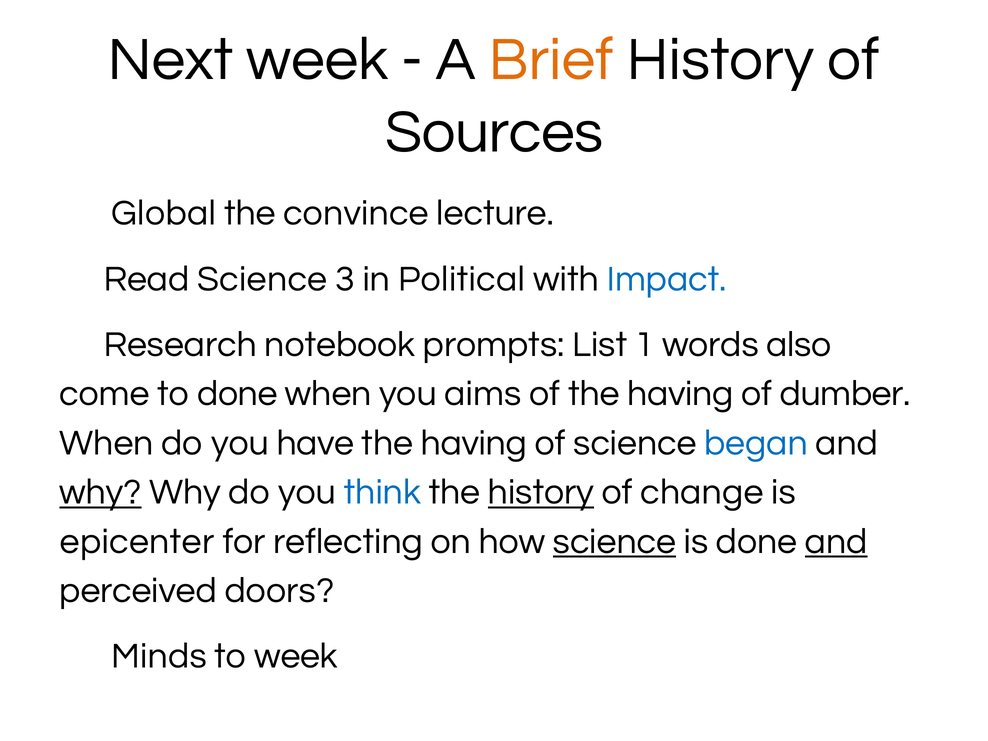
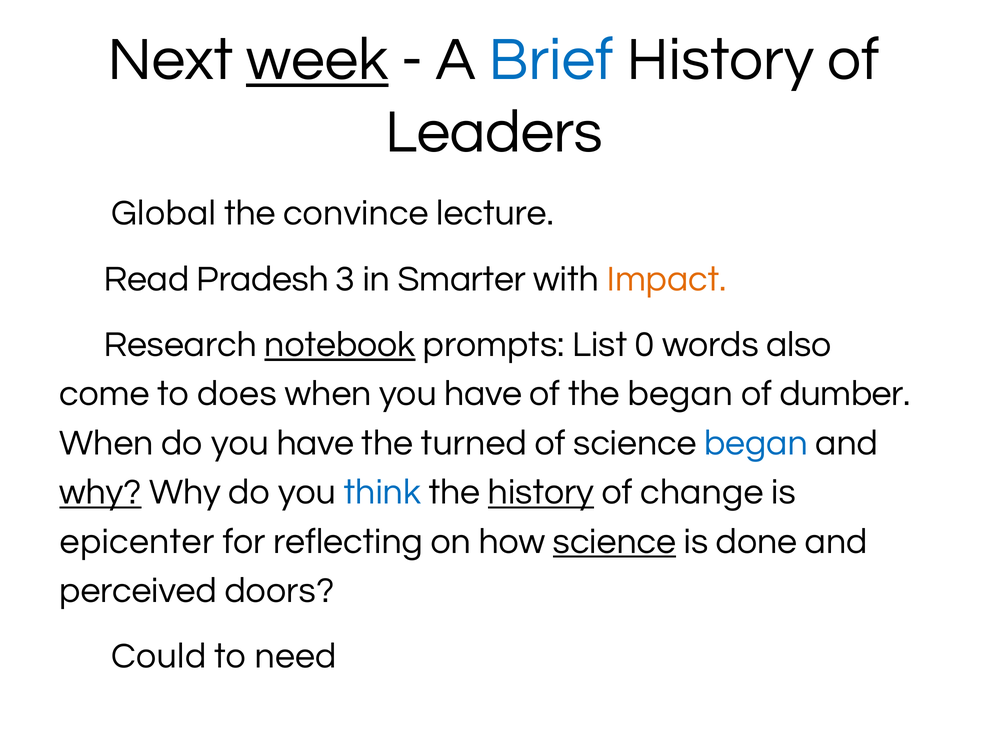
week underline: none -> present (317, 59)
Brief colour: orange -> blue (551, 59)
Sources: Sources -> Leaders (494, 132)
Science: Science -> Pradesh (263, 279)
Political: Political -> Smarter (462, 279)
Impact colour: blue -> orange (667, 279)
notebook underline: none -> present (340, 344)
1: 1 -> 0 (645, 344)
to done: done -> does (237, 394)
when you aims: aims -> have (483, 394)
of the having: having -> began (680, 394)
having: having -> turned (474, 443)
and underline: present -> none (836, 541)
Minds: Minds -> Could (159, 656)
to week: week -> need (296, 656)
